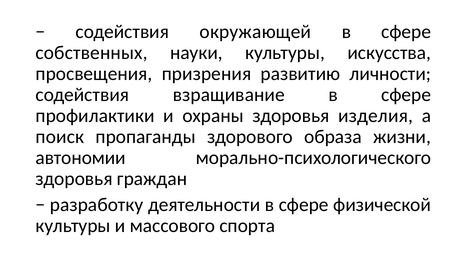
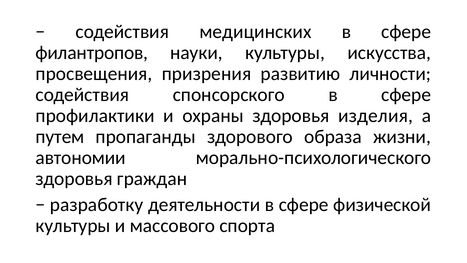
окружающей: окружающей -> медицинских (255, 32)
собственных: собственных -> филантропов (92, 53)
взращивание: взращивание -> спонсорского (229, 95)
поиск: поиск -> путем (60, 137)
